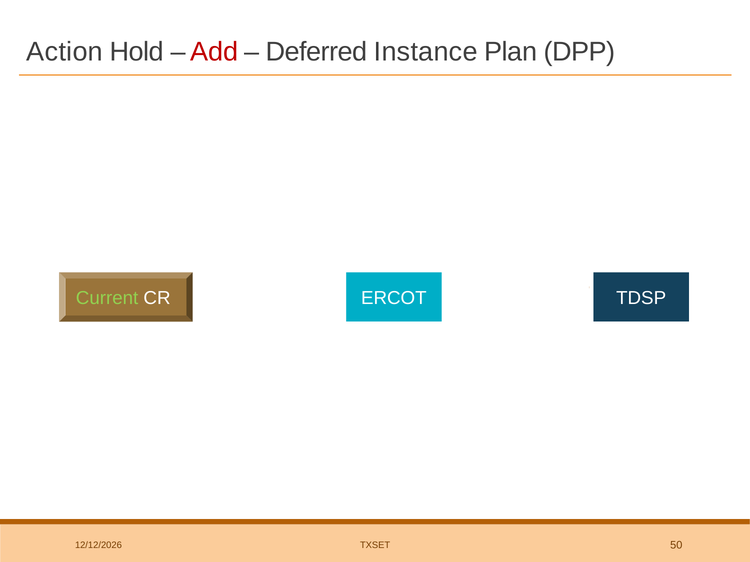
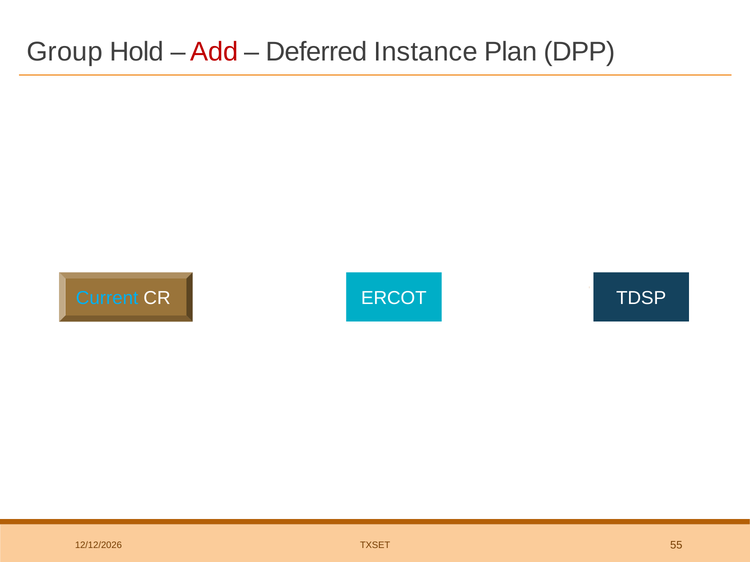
Action: Action -> Group (65, 52)
Current colour: light green -> light blue (107, 299)
50: 50 -> 55 (676, 546)
